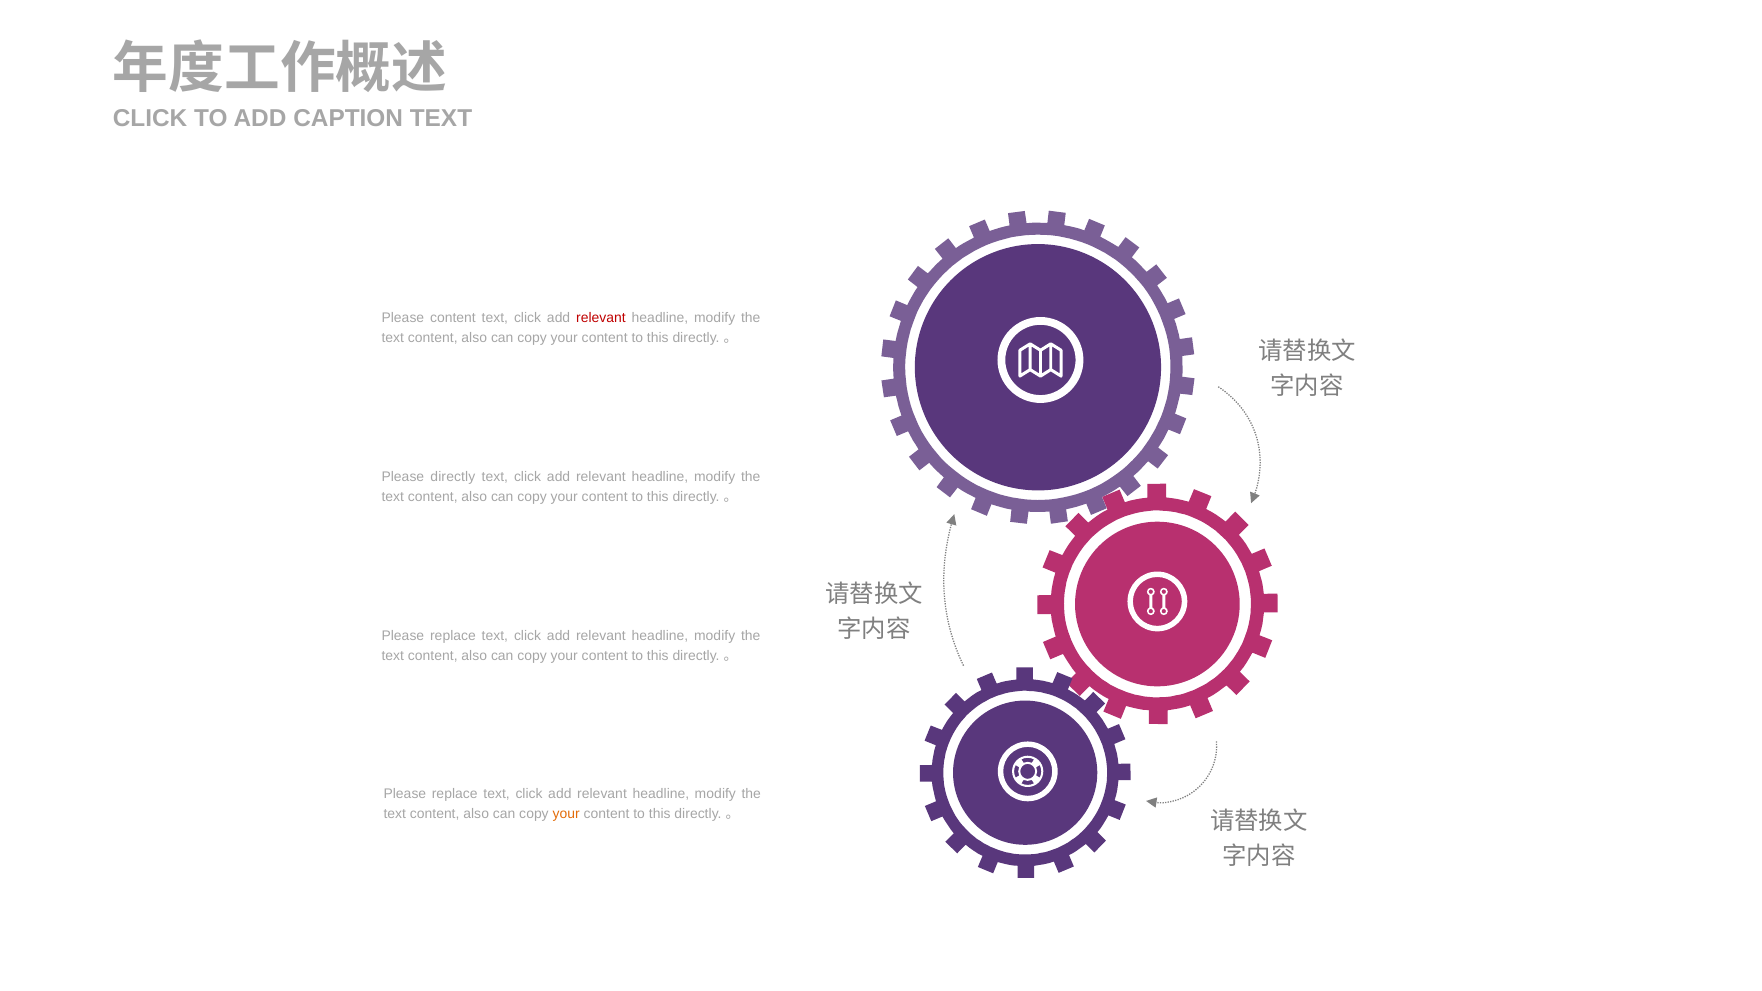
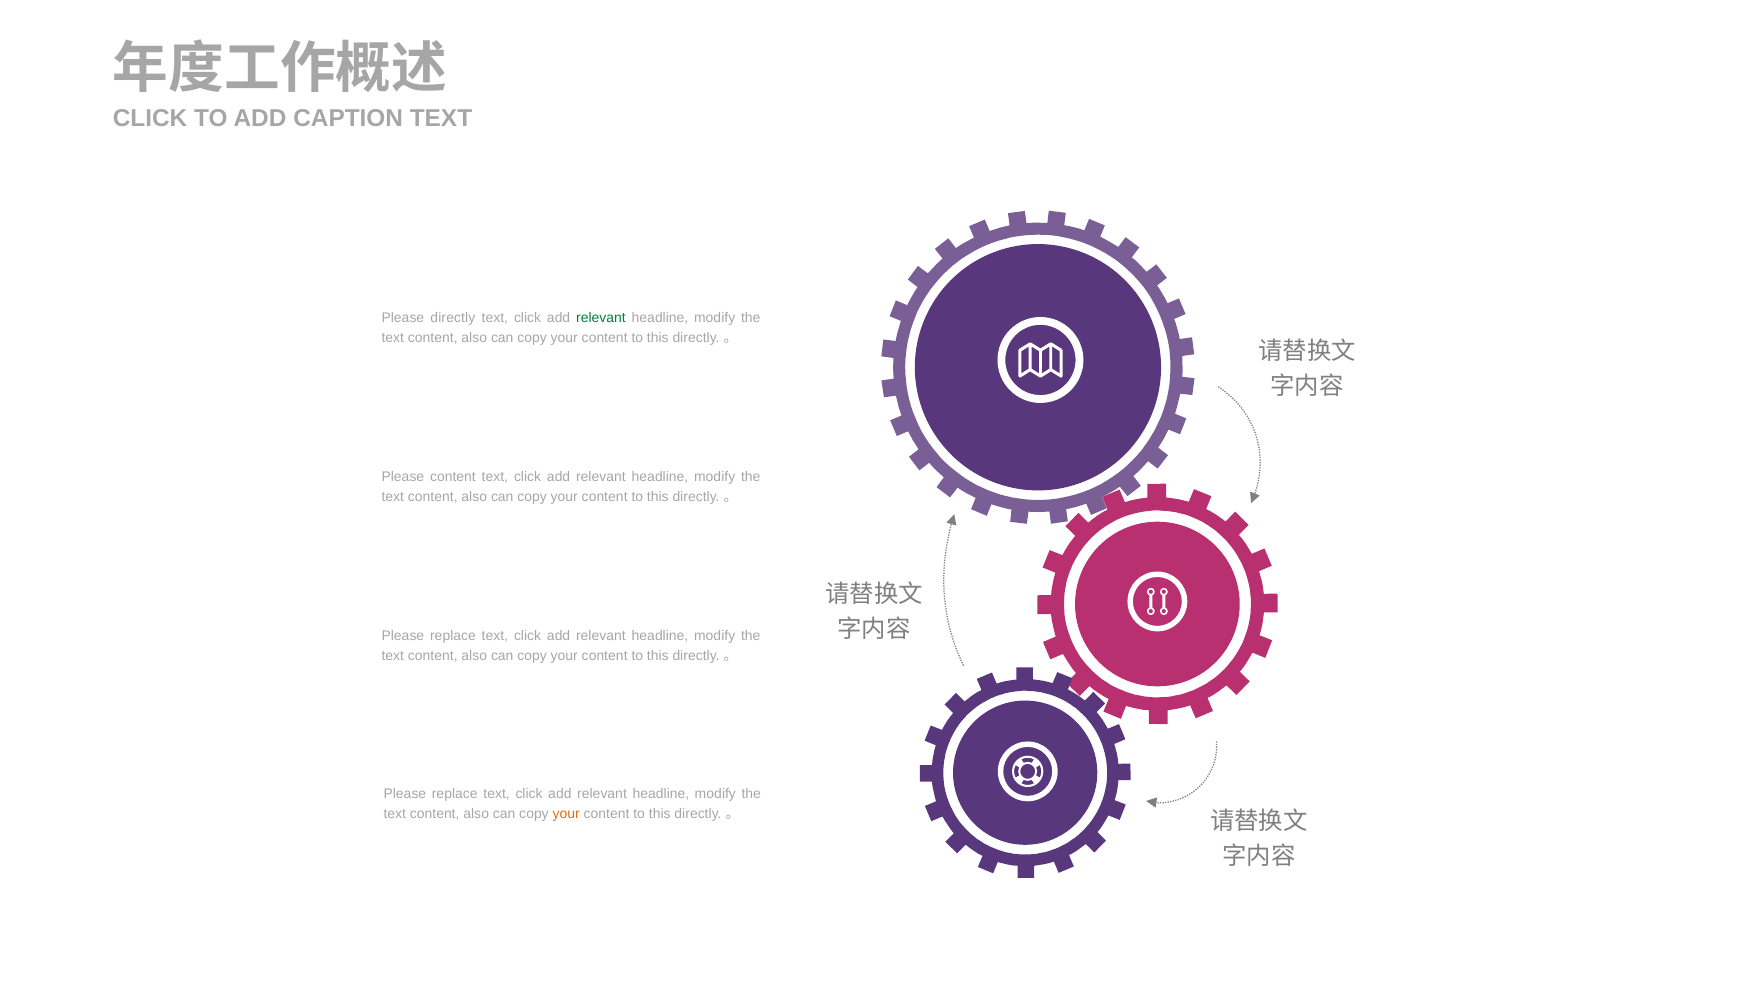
Please content: content -> directly (453, 318)
relevant colour: red -> green (601, 318)
Please directly: directly -> content (453, 477)
